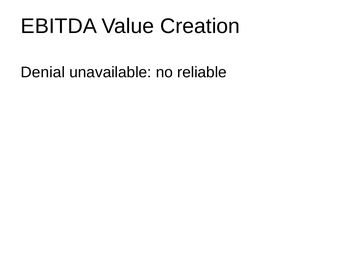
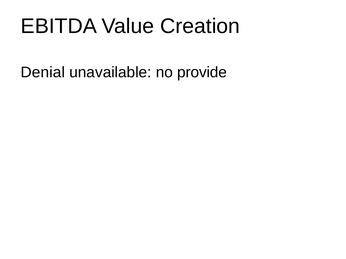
reliable: reliable -> provide (202, 73)
